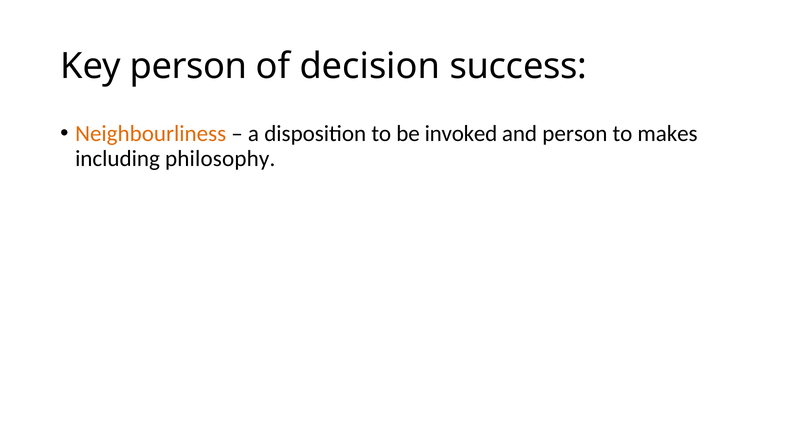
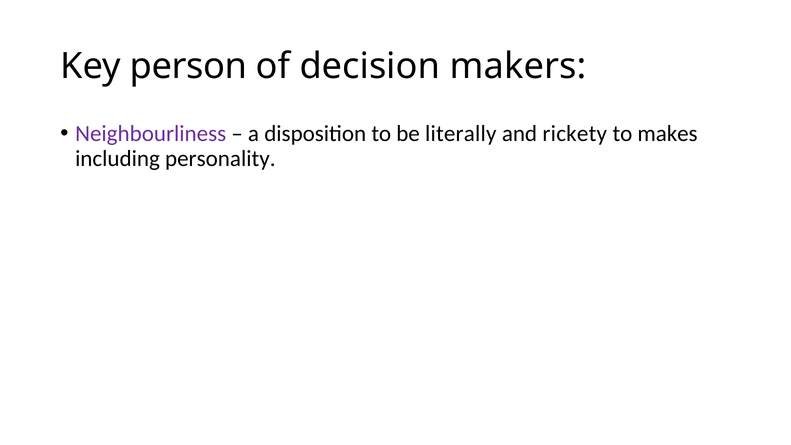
success: success -> makers (518, 66)
Neighbourliness colour: orange -> purple (151, 134)
invoked: invoked -> literally (461, 134)
and person: person -> rickety (575, 134)
philosophy: philosophy -> personality (220, 159)
